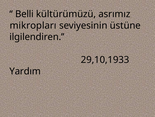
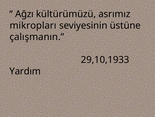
Belli: Belli -> Ağzı (24, 14)
ilgilendiren: ilgilendiren -> çalışmanın (37, 37)
